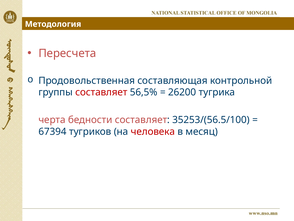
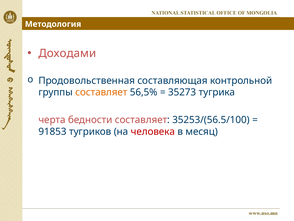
Пересчета: Пересчета -> Доходами (67, 53)
составляет colour: red -> orange (101, 92)
26200: 26200 -> 35273 (182, 92)
67394: 67394 -> 91853 (52, 131)
